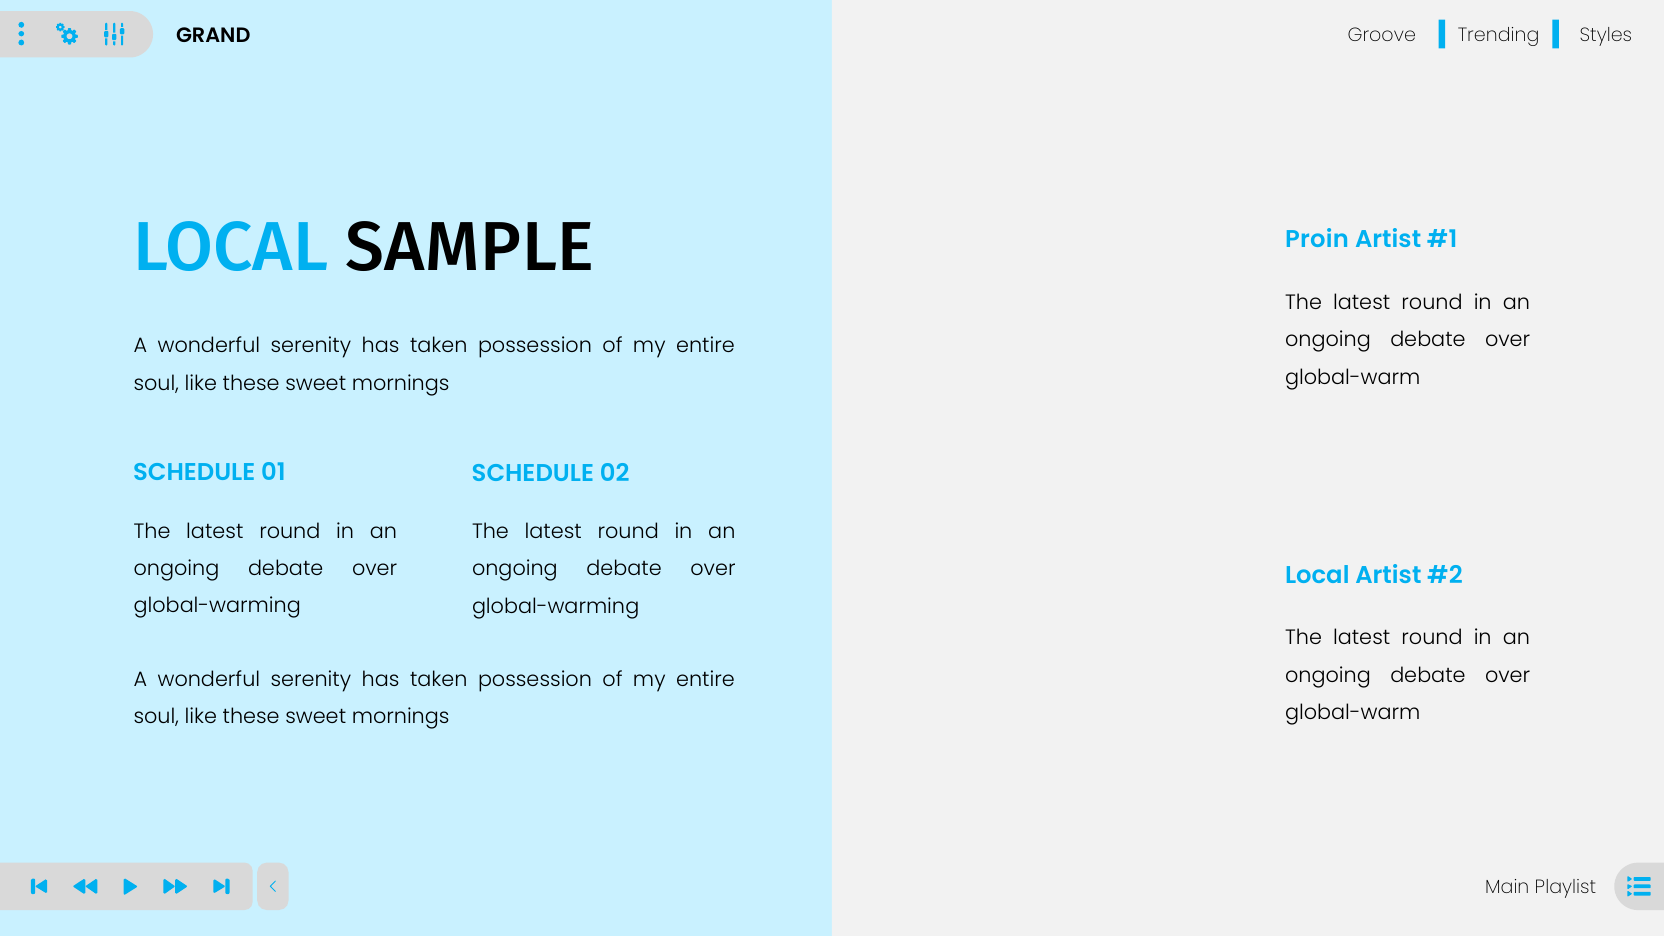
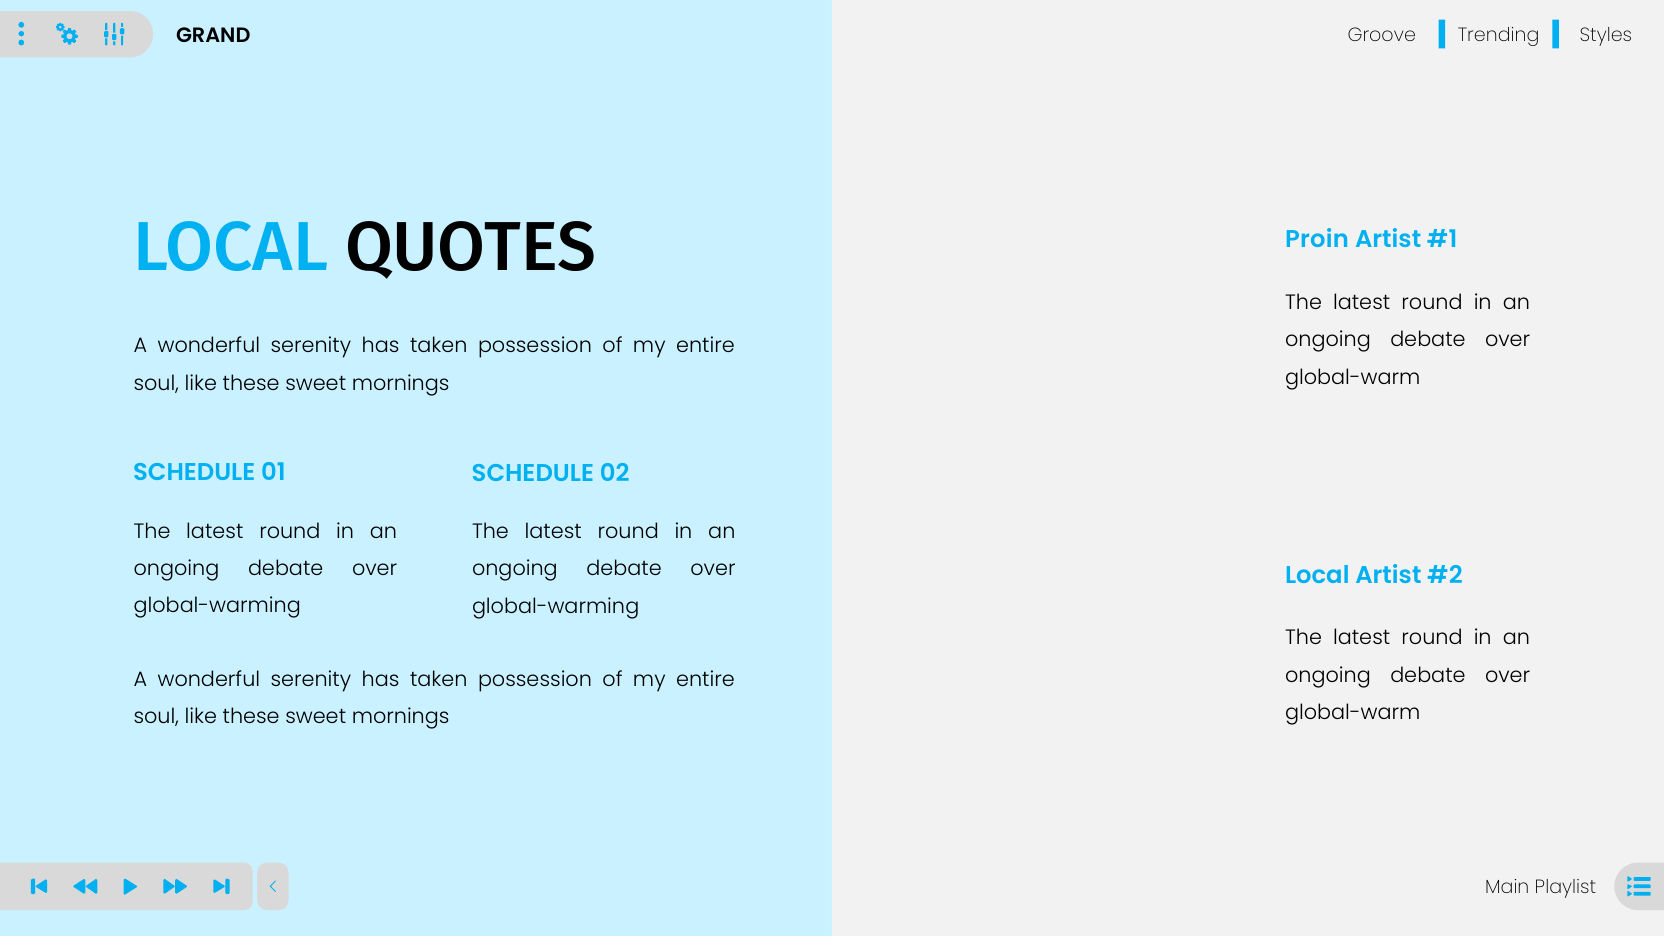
SAMPLE: SAMPLE -> QUOTES (471, 247)
